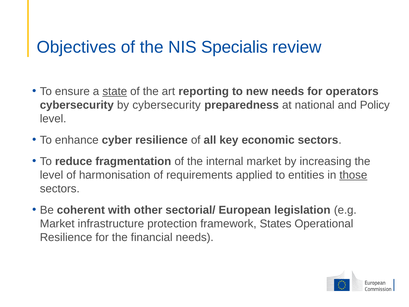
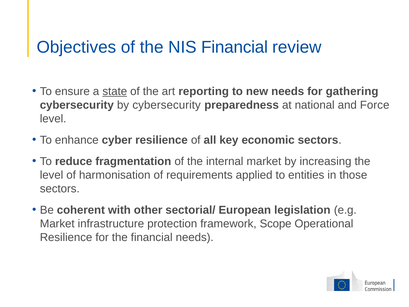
NIS Specialis: Specialis -> Financial (235, 47)
operators: operators -> gathering (352, 91)
Policy: Policy -> Force (375, 105)
those underline: present -> none (353, 175)
States: States -> Scope (276, 223)
